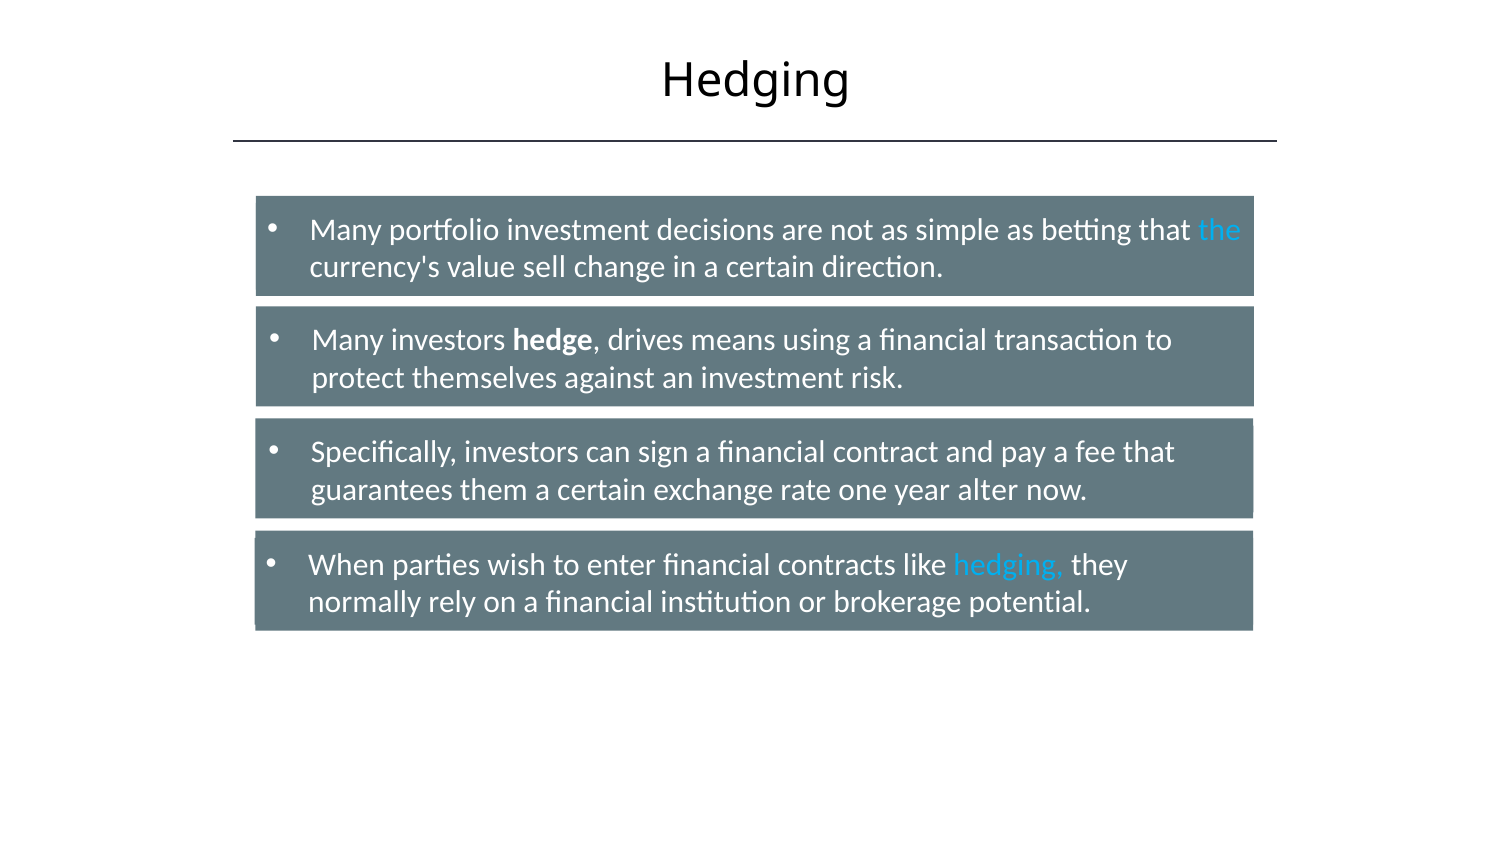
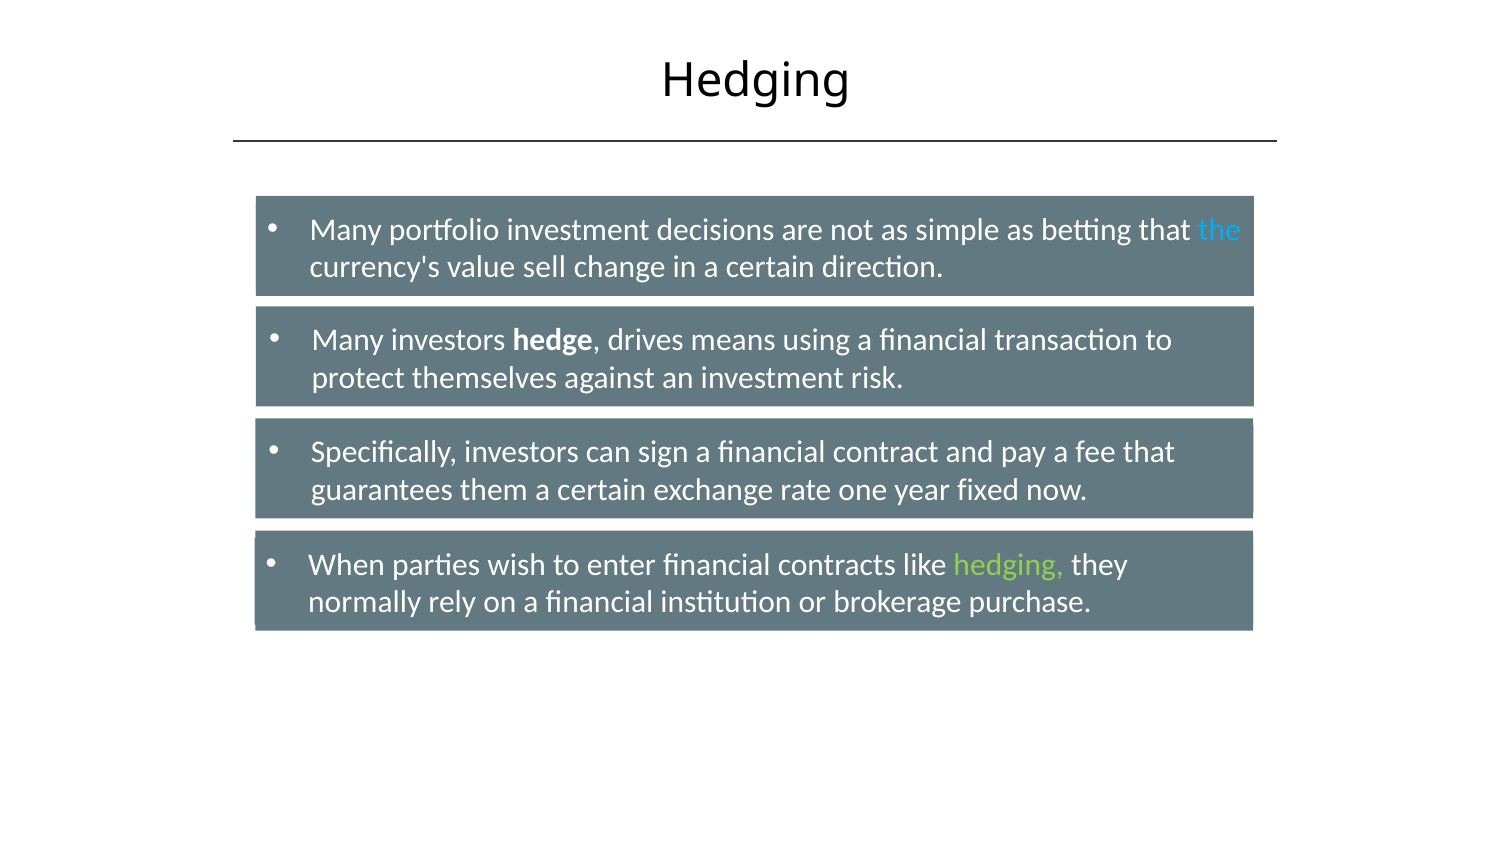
alter: alter -> fixed (988, 490)
hedging colour: light blue -> light green (1009, 564)
potential: potential -> purchase (1030, 602)
